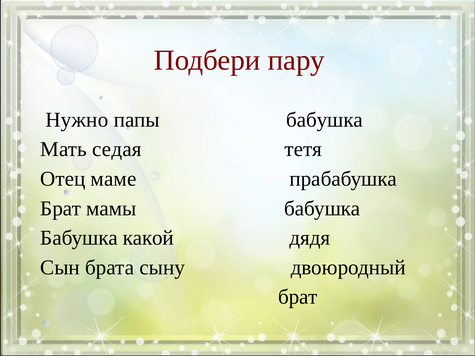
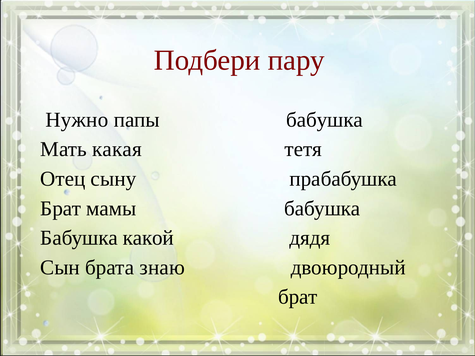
седая: седая -> какая (117, 149)
маме: маме -> сыну (114, 179)
сыну: сыну -> знаю (162, 268)
